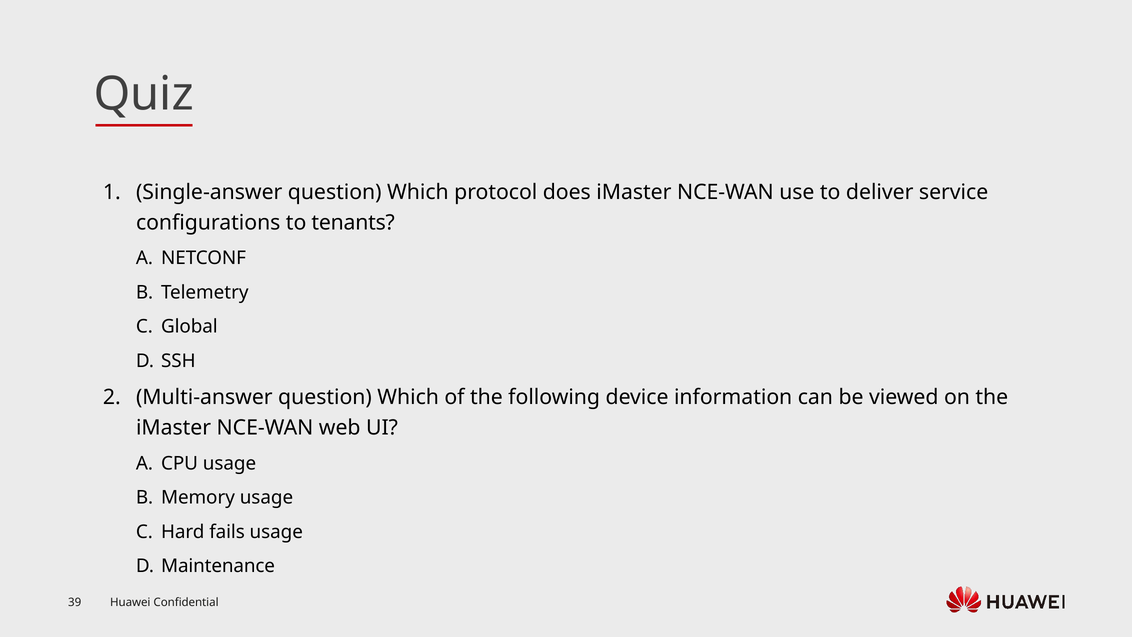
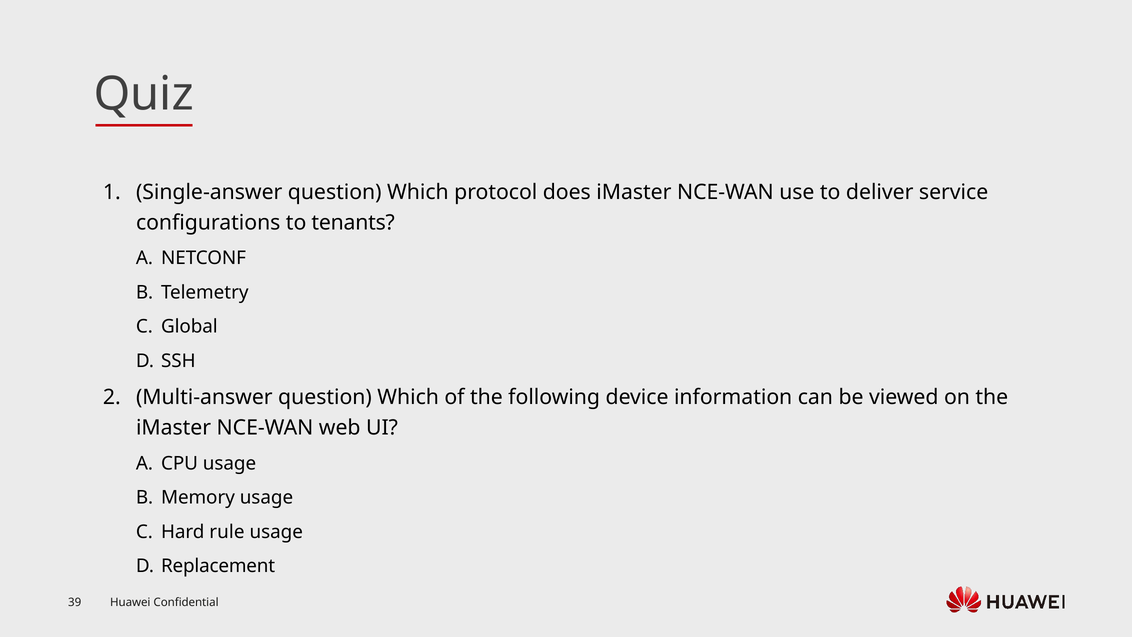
fails: fails -> rule (227, 532)
Maintenance: Maintenance -> Replacement (218, 566)
